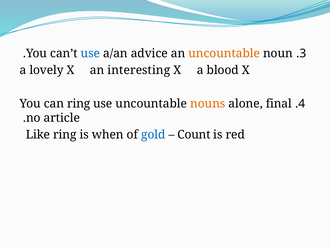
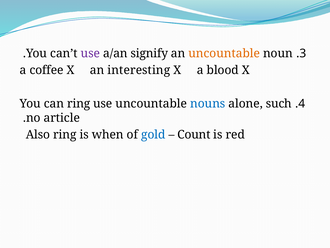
use colour: blue -> purple (90, 53)
advice: advice -> signify (149, 53)
lovely: lovely -> coffee (47, 70)
nouns colour: orange -> blue (208, 103)
final: final -> such (279, 103)
Like: Like -> Also (38, 134)
